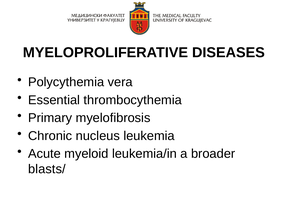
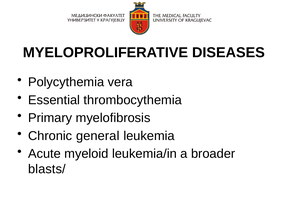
nucleus: nucleus -> general (98, 136)
